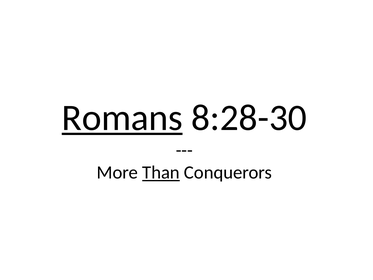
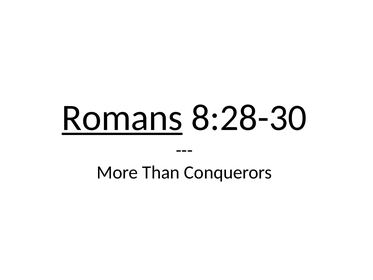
Than underline: present -> none (161, 172)
